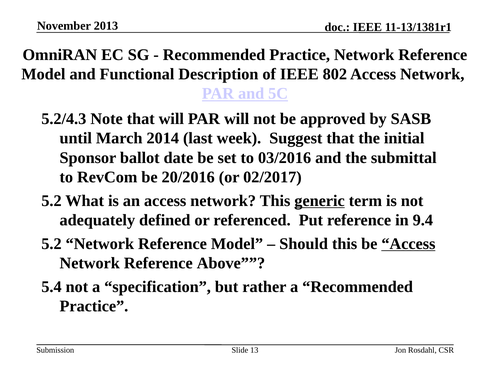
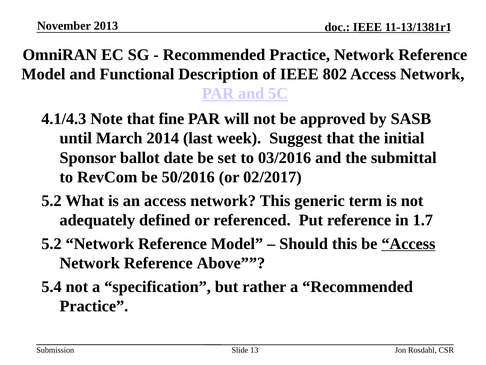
5.2/4.3: 5.2/4.3 -> 4.1/4.3 (64, 119)
that will: will -> fine (171, 119)
20/2016: 20/2016 -> 50/2016 (188, 177)
generic underline: present -> none (320, 200)
9.4: 9.4 -> 1.7 (423, 220)
